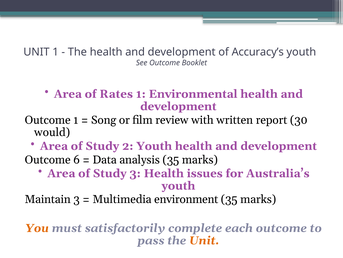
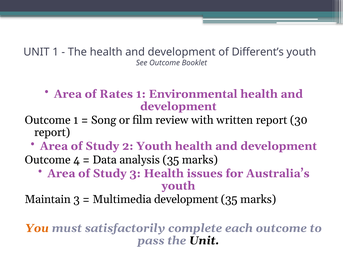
Accuracy’s: Accuracy’s -> Different’s (258, 52)
would: would -> report (52, 132)
6: 6 -> 4 (77, 159)
Multimedia environment: environment -> development (186, 199)
Unit colour: orange -> black (204, 240)
